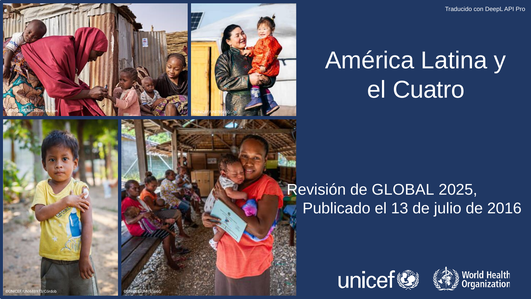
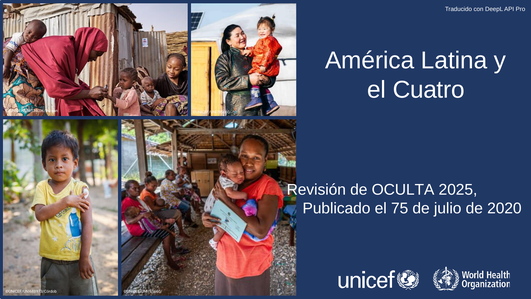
GLOBAL: GLOBAL -> OCULTA (403, 189)
13: 13 -> 75 (400, 208)
2016: 2016 -> 2020 (504, 208)
